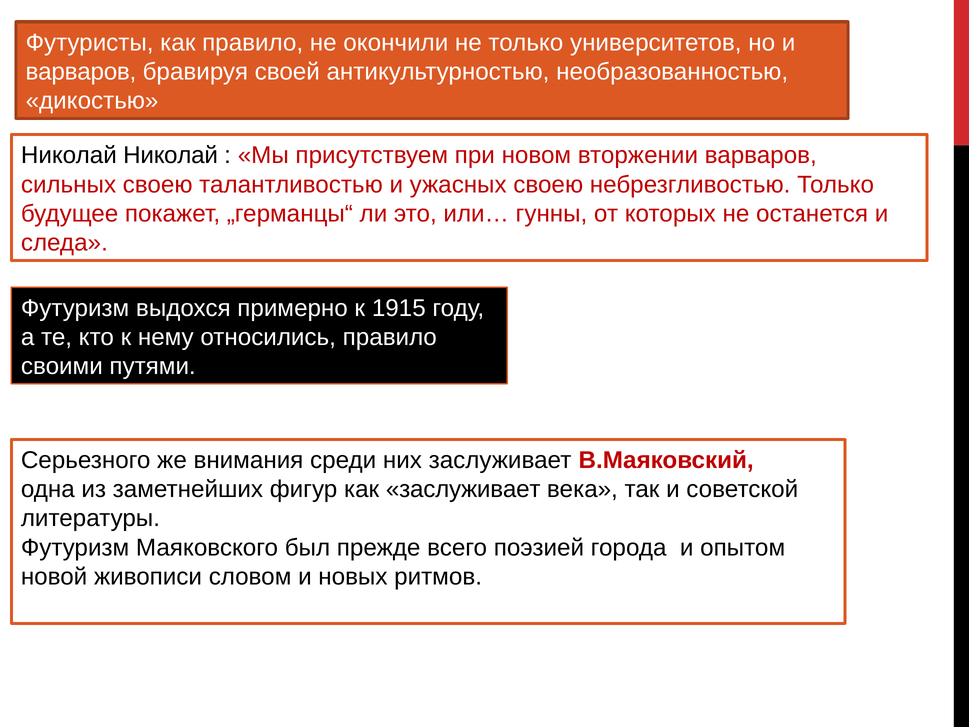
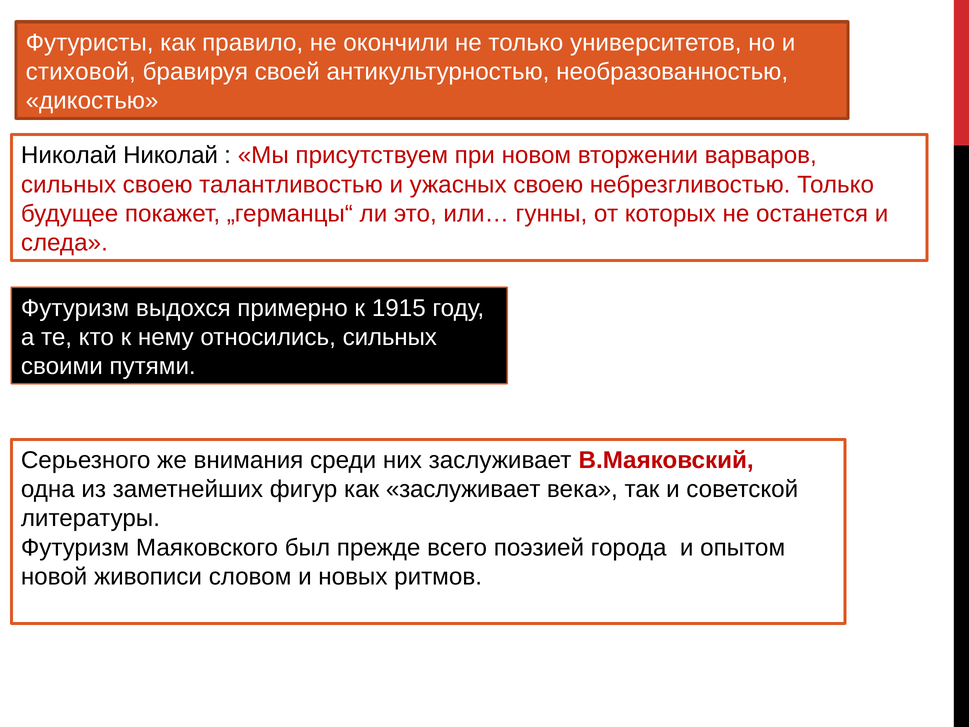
варваров: варваров -> стиховой (81, 72)
относились правило: правило -> сильных (390, 337)
